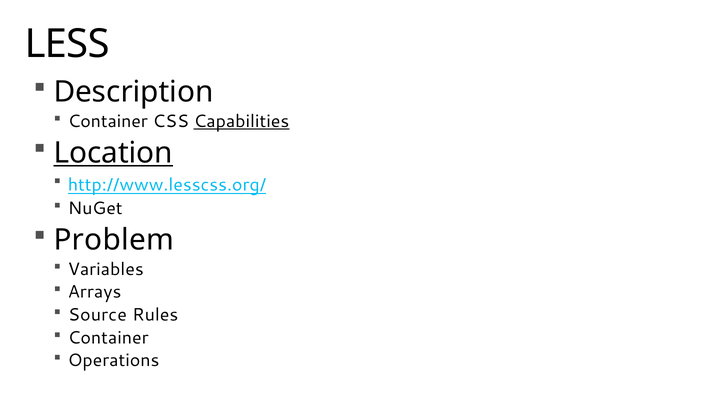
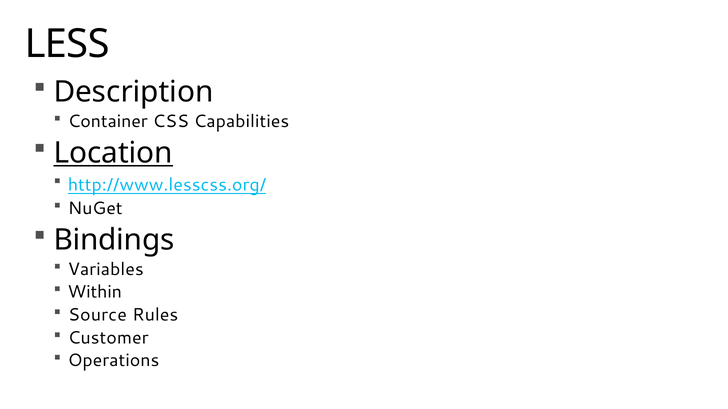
Capabilities underline: present -> none (242, 122)
Problem: Problem -> Bindings (114, 240)
Arrays: Arrays -> Within (95, 292)
Container: Container -> Customer (108, 338)
